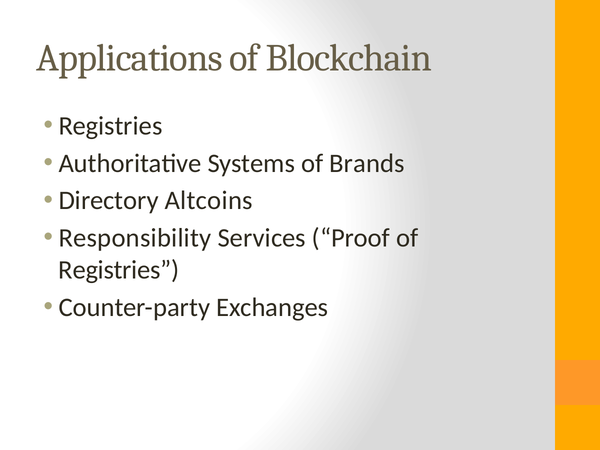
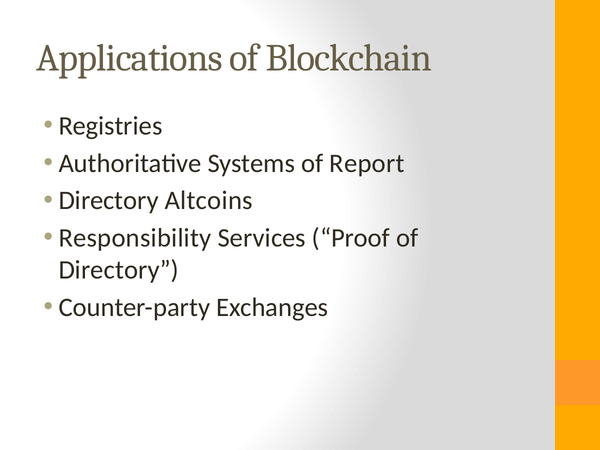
Brands: Brands -> Report (367, 163)
Registries: Registries -> Directory (119, 270)
